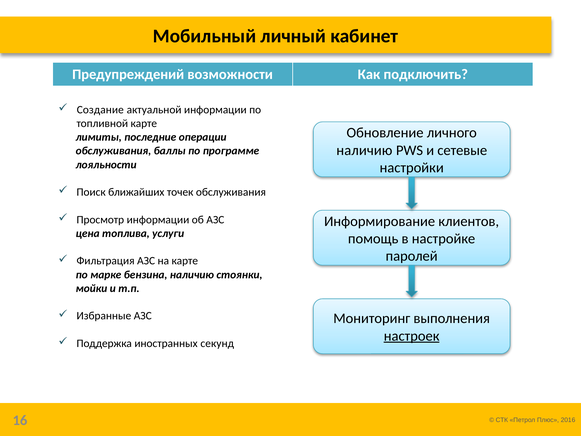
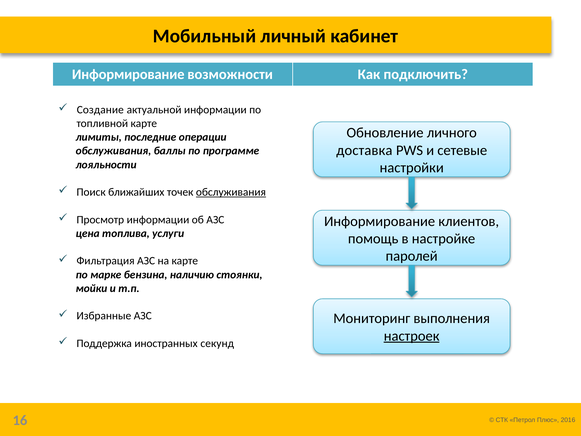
Предупреждений: Предупреждений -> Информирование (128, 74)
наличию: наличию -> доставка (364, 150)
обслуживания underline: none -> present (231, 192)
